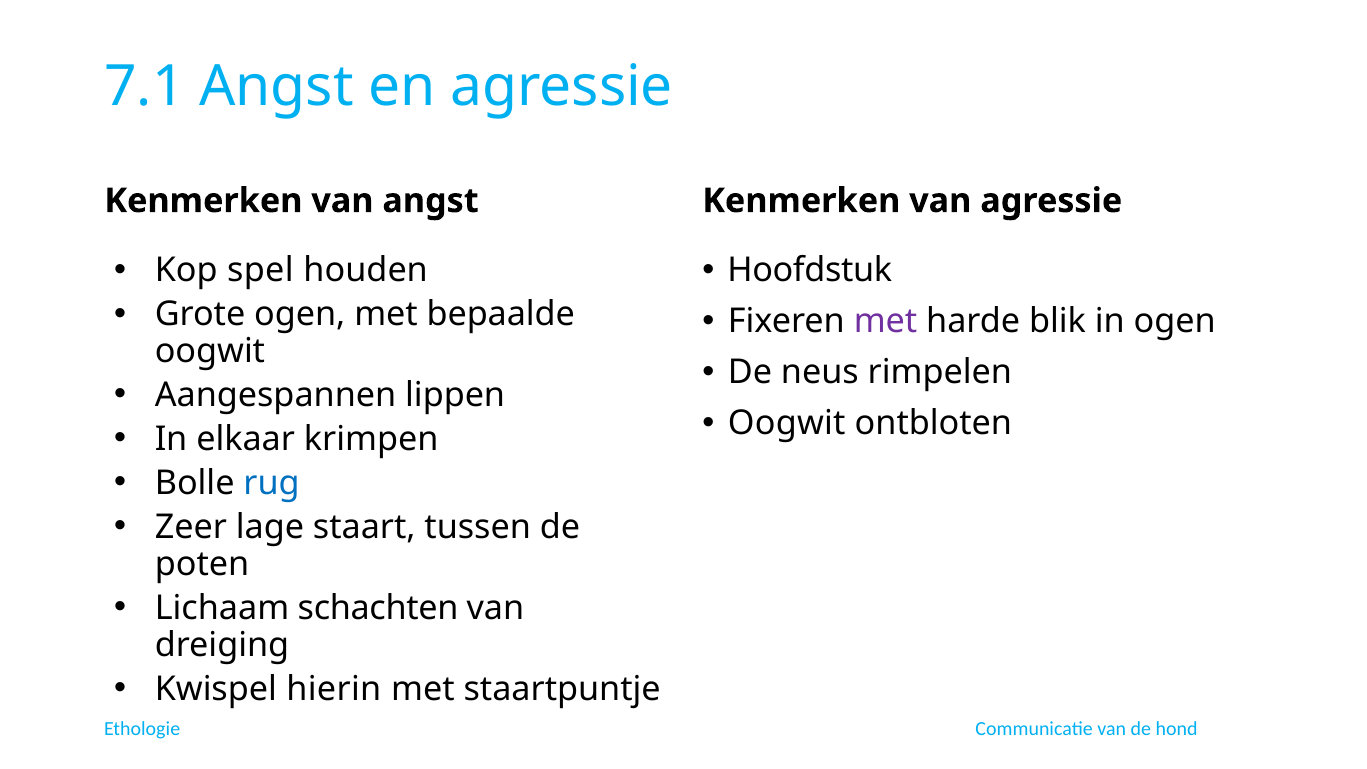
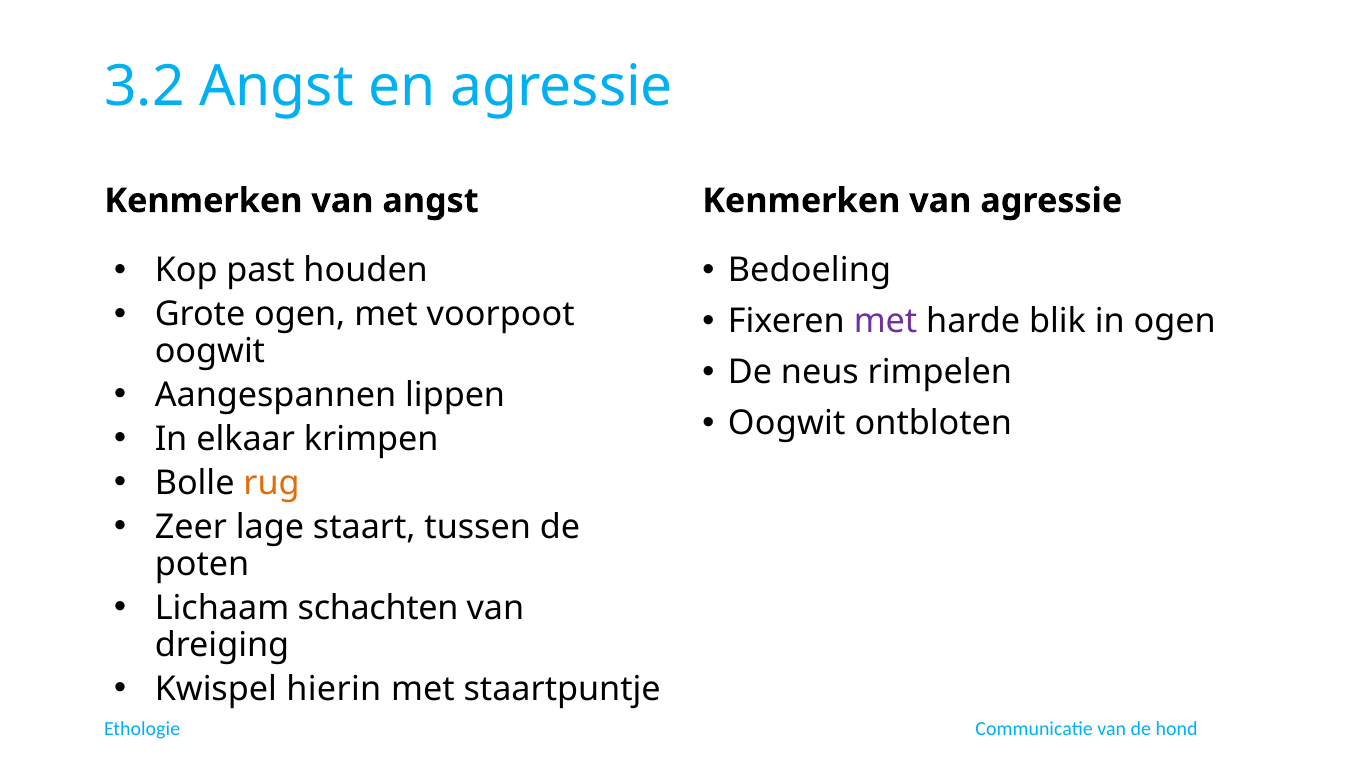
7.1: 7.1 -> 3.2 (145, 87)
spel: spel -> past (261, 270)
Hoofdstuk: Hoofdstuk -> Bedoeling (809, 270)
bepaalde: bepaalde -> voorpoot (501, 314)
rug colour: blue -> orange (272, 483)
